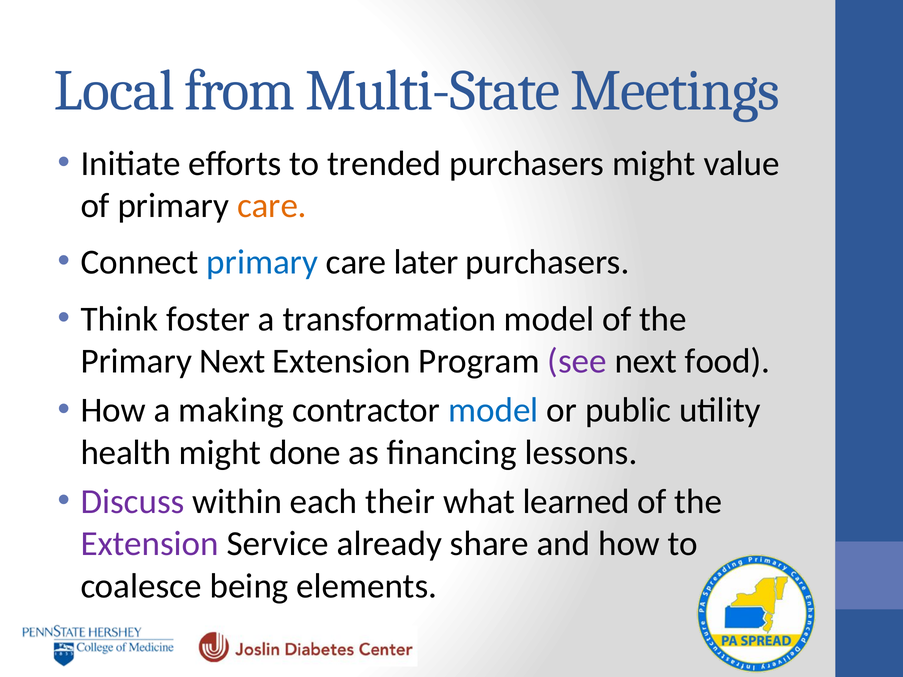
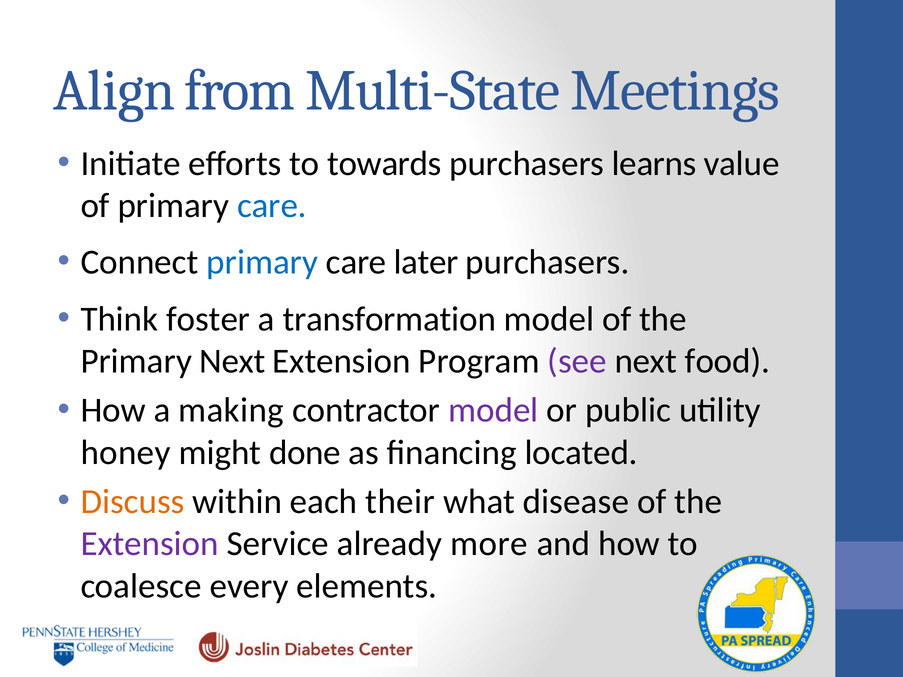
Local: Local -> Align (114, 91)
trended: trended -> towards (384, 163)
purchasers might: might -> learns (654, 163)
care colour: orange -> blue (272, 206)
model colour: blue -> purple (493, 411)
health: health -> honey (126, 453)
lessons: lessons -> located (581, 453)
Discuss colour: purple -> orange (133, 502)
learned: learned -> disease (576, 502)
share: share -> more (489, 544)
being: being -> every (249, 586)
